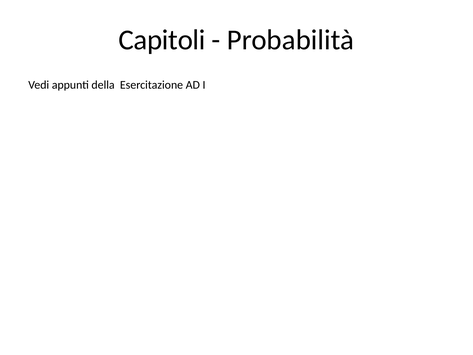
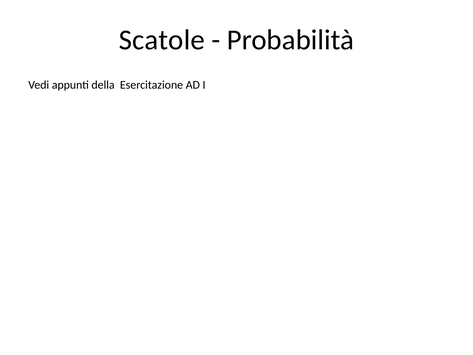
Capitoli: Capitoli -> Scatole (162, 40)
